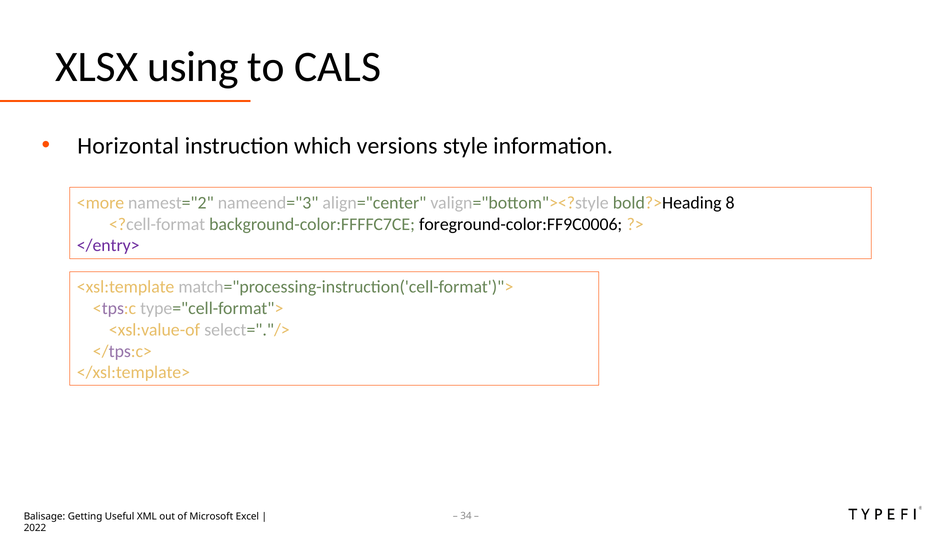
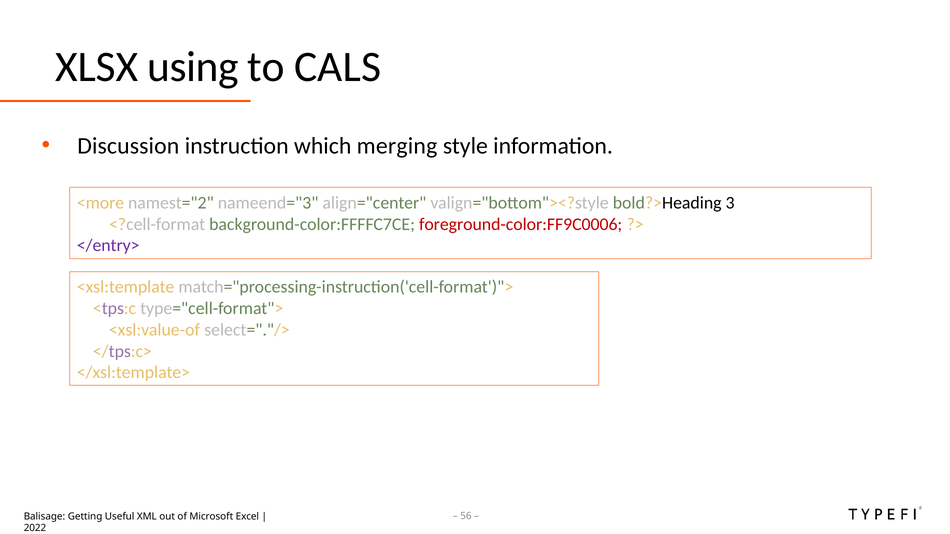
Horizontal: Horizontal -> Discussion (128, 146)
versions: versions -> merging (397, 146)
8: 8 -> 3 (730, 203)
foreground-color:FF9C0006 colour: black -> red (521, 224)
34: 34 -> 56 (466, 516)
